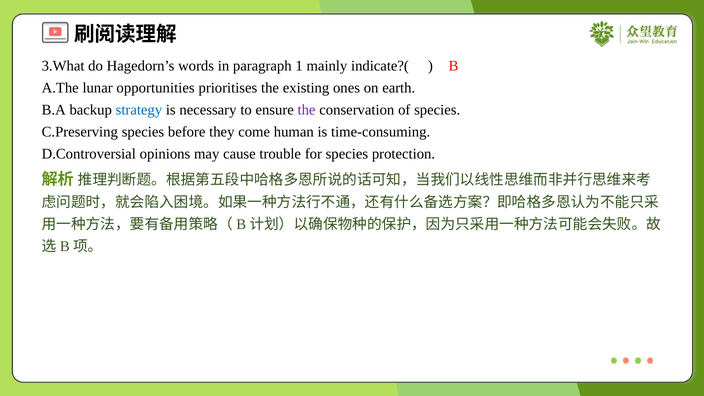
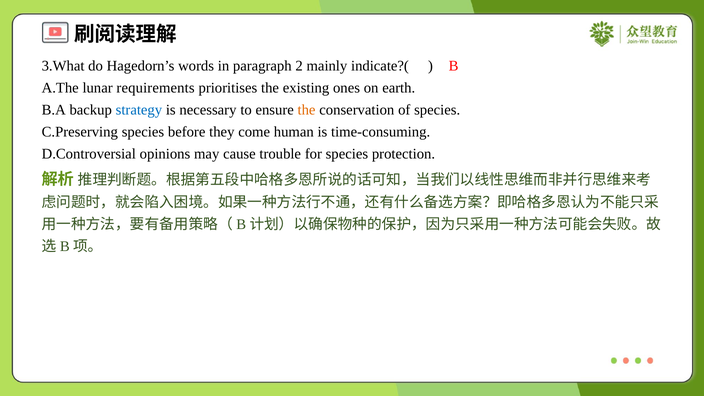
1: 1 -> 2 (299, 66)
opportunities: opportunities -> requirements (156, 88)
the colour: purple -> orange (307, 110)
